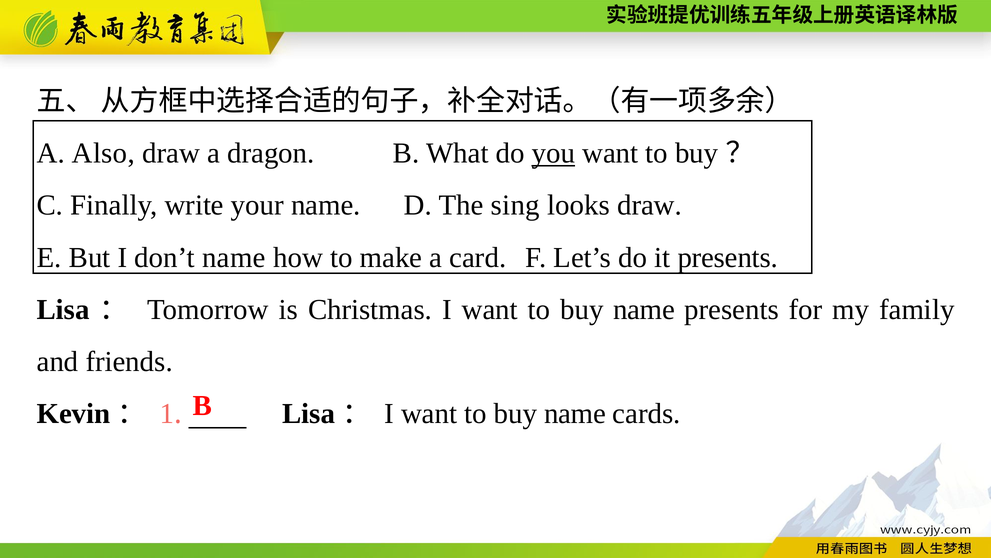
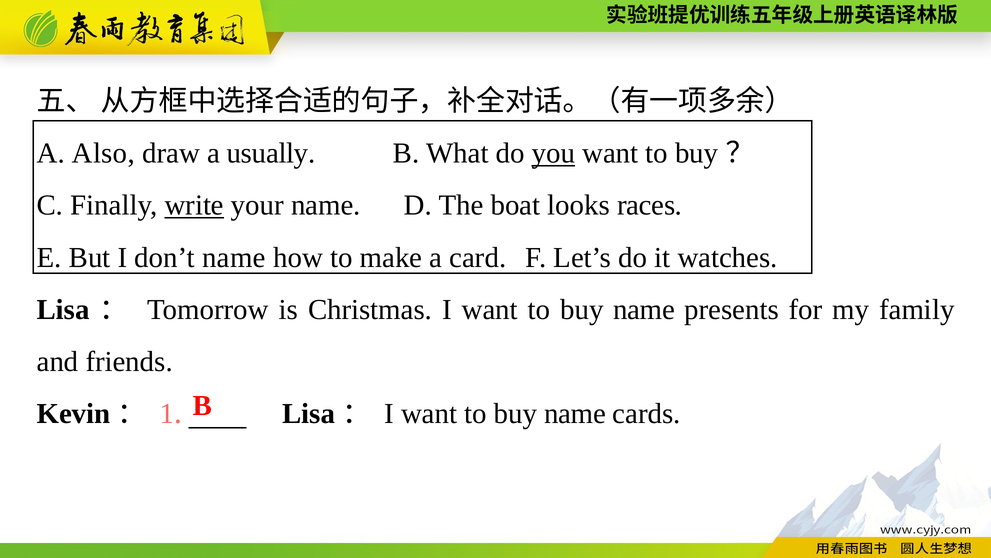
dragon: dragon -> usually (271, 153)
write underline: none -> present (194, 205)
sing: sing -> boat (515, 205)
looks draw: draw -> races (650, 205)
it presents: presents -> watches (728, 257)
